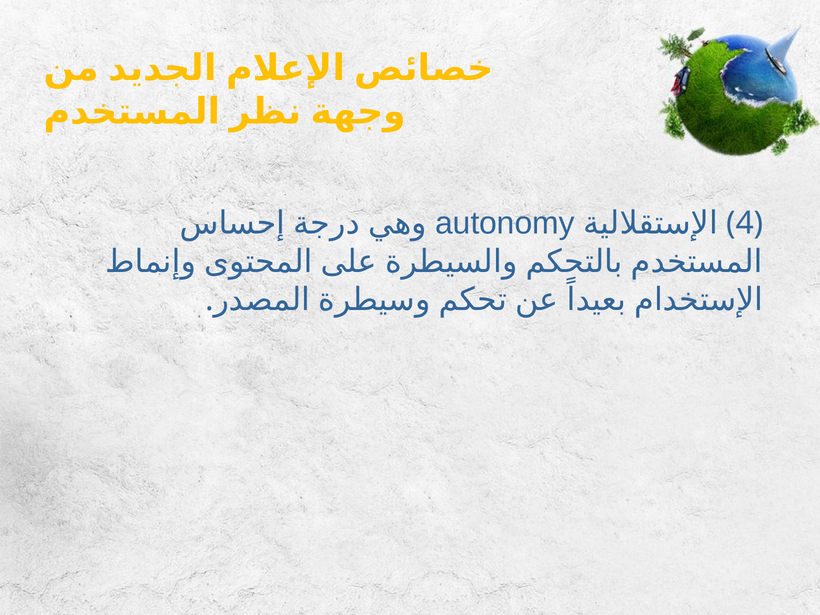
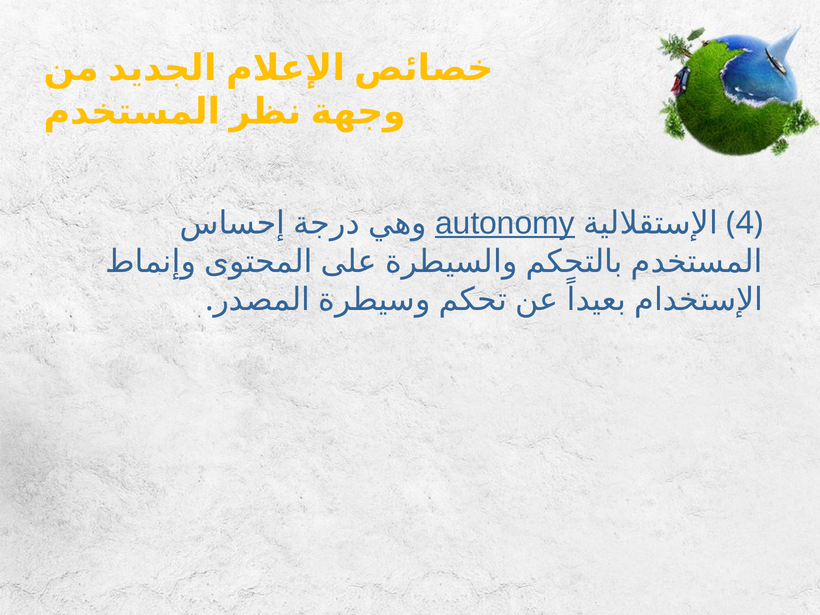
autonomy underline: none -> present (505, 223)
